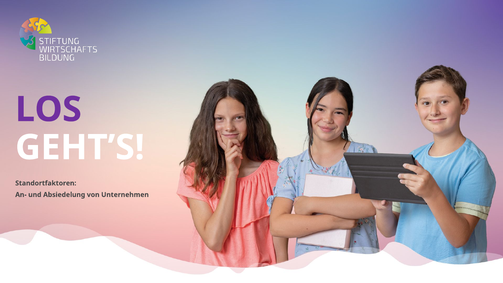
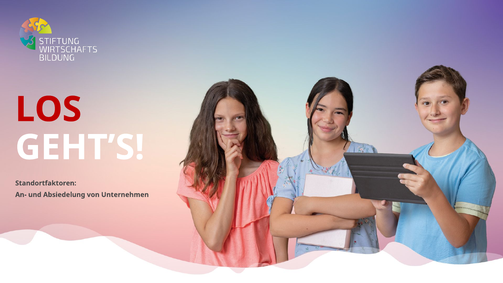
LOS colour: purple -> red (48, 109)
